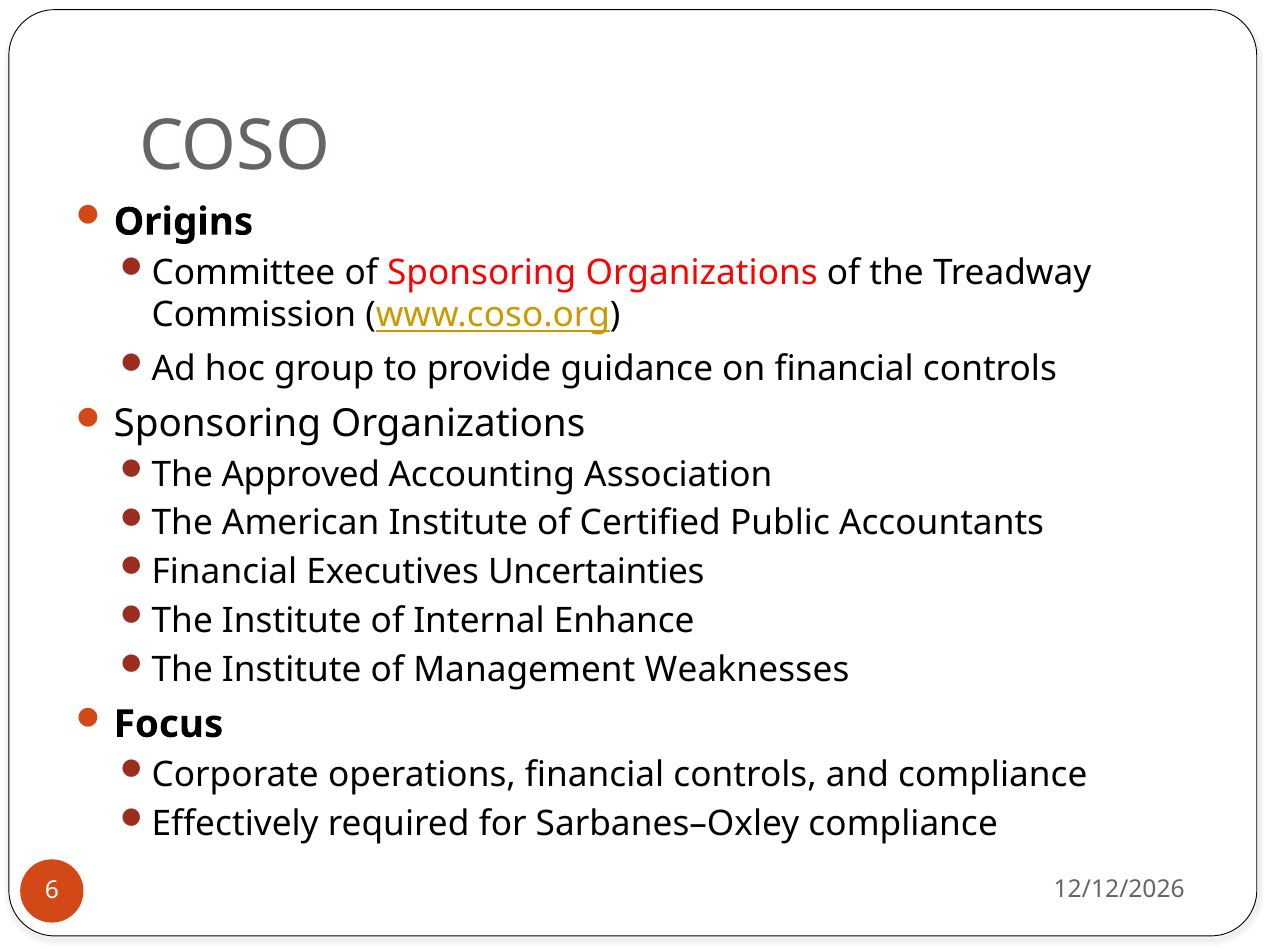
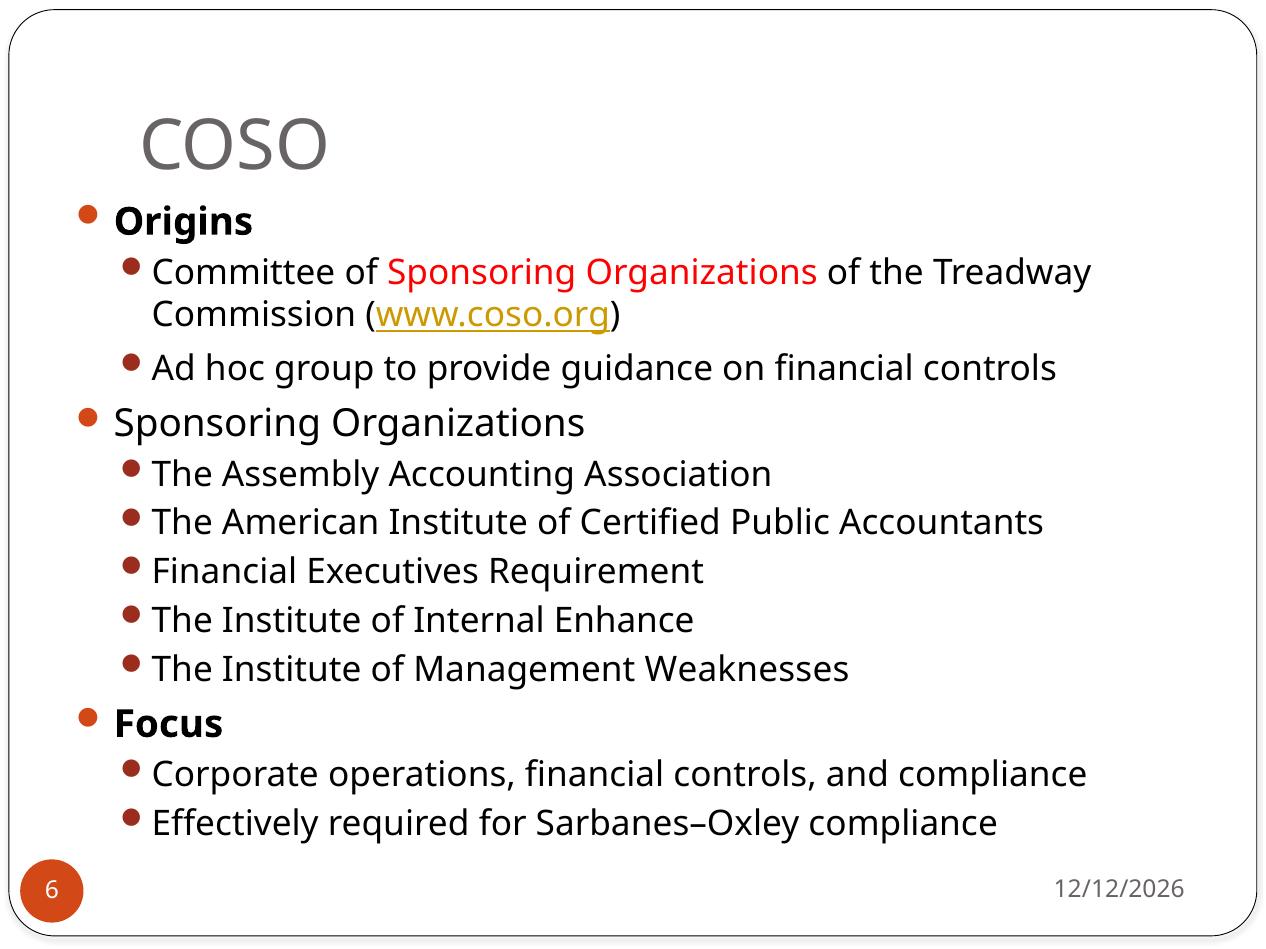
Approved: Approved -> Assembly (301, 475)
Uncertainties: Uncertainties -> Requirement (596, 572)
